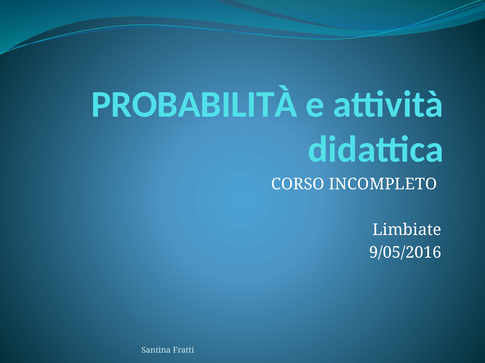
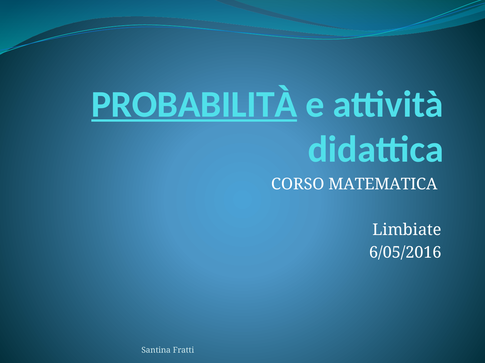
PROBABILITÀ underline: none -> present (194, 104)
INCOMPLETO: INCOMPLETO -> MATEMATICA (383, 184)
9/05/2016: 9/05/2016 -> 6/05/2016 (405, 253)
